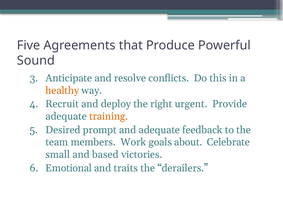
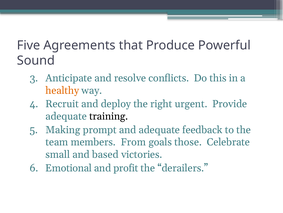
training colour: orange -> black (109, 116)
Desired: Desired -> Making (63, 129)
Work: Work -> From (133, 142)
about: about -> those (188, 142)
traits: traits -> profit (126, 167)
